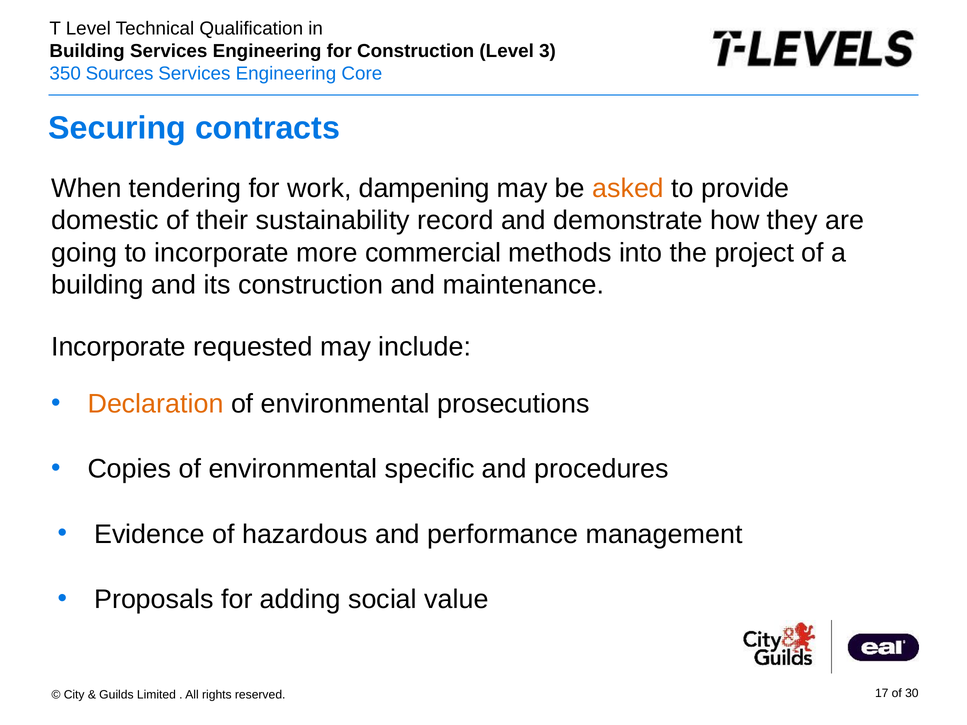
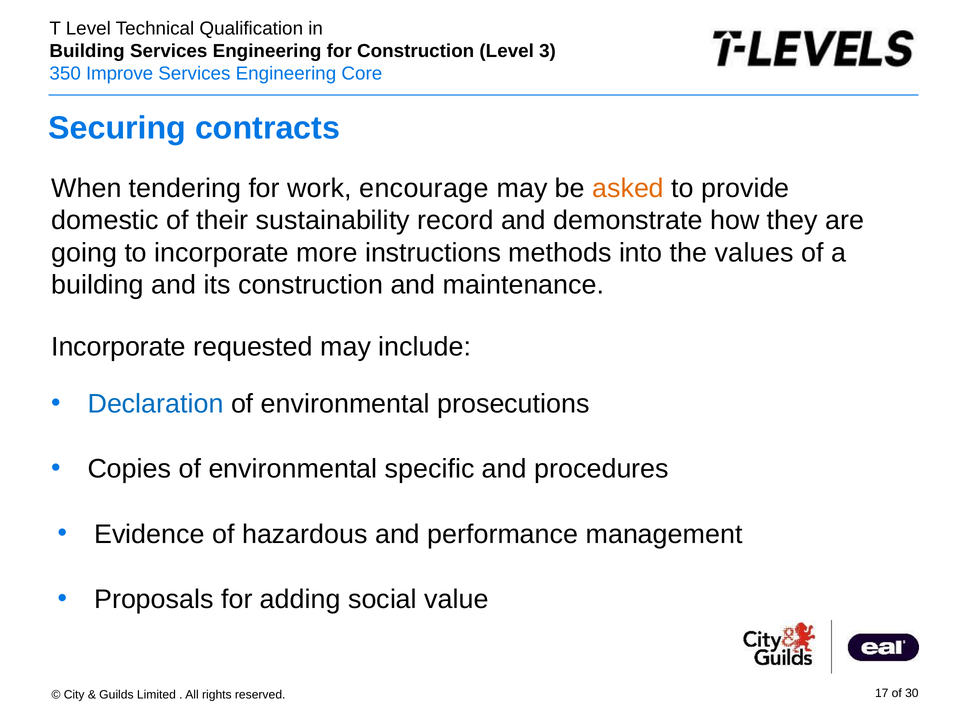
Sources: Sources -> Improve (120, 74)
dampening: dampening -> encourage (424, 188)
commercial: commercial -> instructions (433, 253)
project: project -> values (754, 253)
Declaration colour: orange -> blue (156, 404)
